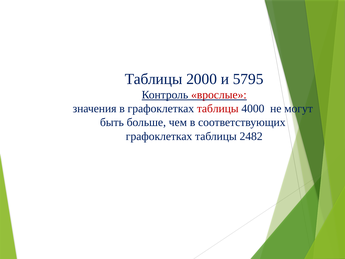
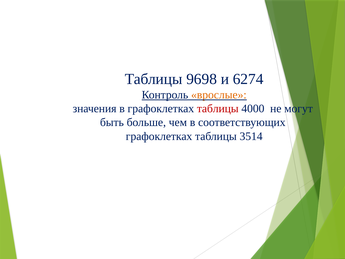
2000: 2000 -> 9698 (202, 79)
5795: 5795 -> 6274 (248, 79)
врослые colour: red -> orange (219, 95)
2482: 2482 -> 3514 (251, 136)
